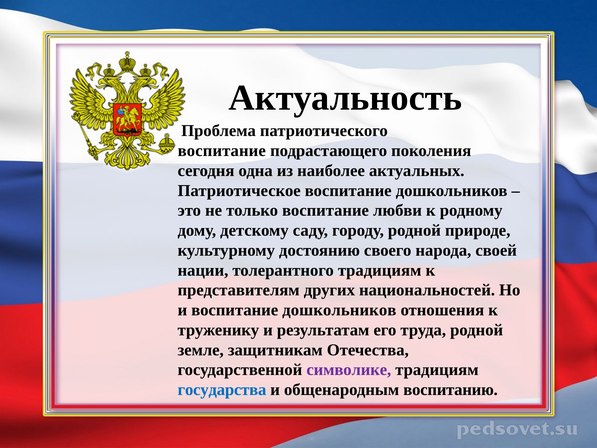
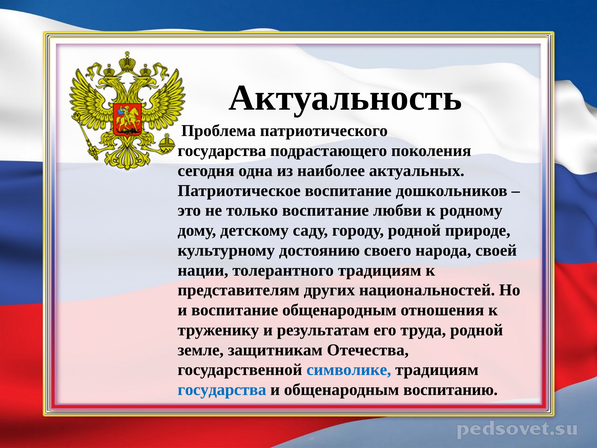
воспитание: воспитание -> государства (222, 151)
и воспитание дошкольников: дошкольников -> общенародным (339, 310)
символике colour: purple -> blue (349, 370)
